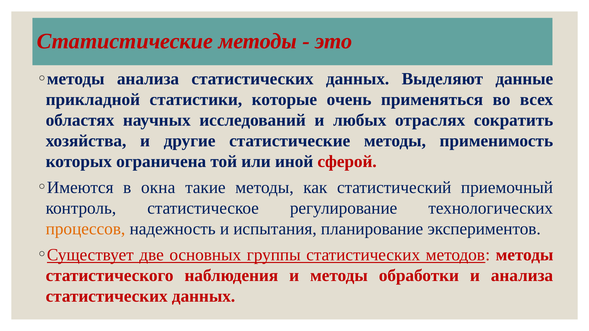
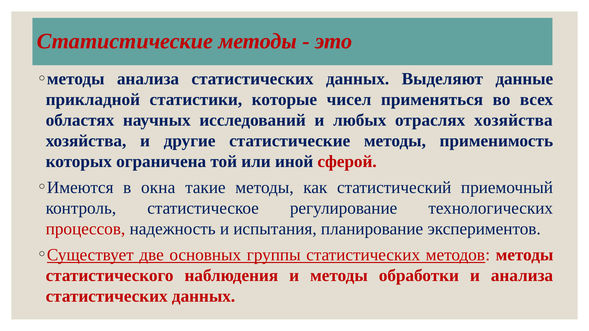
очень: очень -> чисел (349, 100)
отраслях сократить: сократить -> хозяйства (513, 120)
процессов colour: orange -> red (85, 229)
